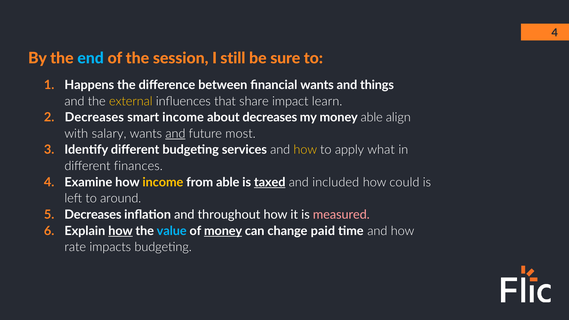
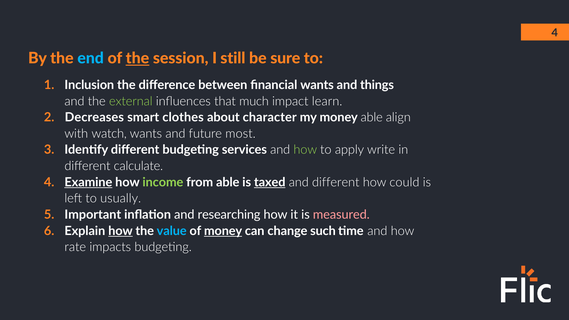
the underline: none -> present (137, 58)
Happens: Happens -> Inclusion (89, 85)
external colour: yellow -> light green (131, 101)
share: share -> much (254, 101)
smart income: income -> clothes (183, 117)
about decreases: decreases -> character (270, 117)
salary: salary -> watch (109, 134)
and underline: present -> none (175, 134)
how colour: yellow -> light green (305, 150)
what: what -> write (381, 150)
finances: finances -> calculate (138, 166)
Examine underline: none -> present (88, 182)
income colour: yellow -> light green (163, 182)
and included: included -> different (336, 182)
around: around -> usually (121, 199)
Decreases: Decreases -> Important (93, 215)
throughout: throughout -> researching (229, 215)
paid: paid -> such (323, 231)
